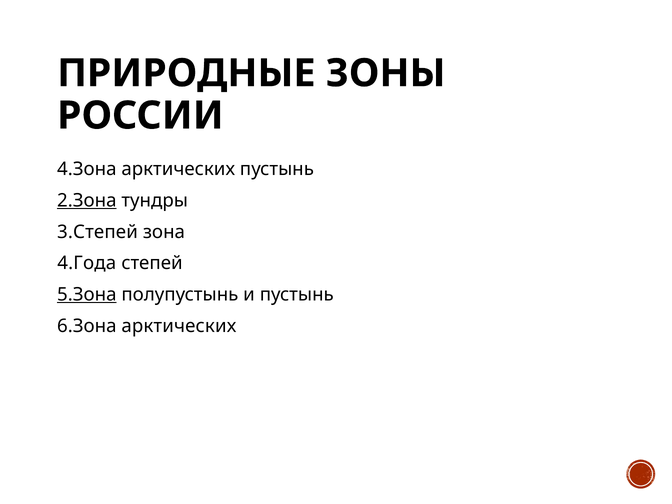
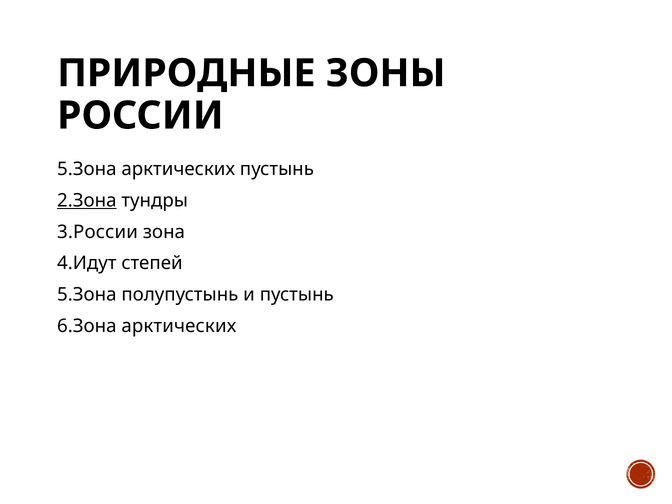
4.Зона: 4.Зона -> 5.Зона (87, 169)
3.Степей: 3.Степей -> 3.России (97, 232)
4.Года: 4.Года -> 4.Идут (87, 263)
5.Зона underline: present -> none (87, 295)
